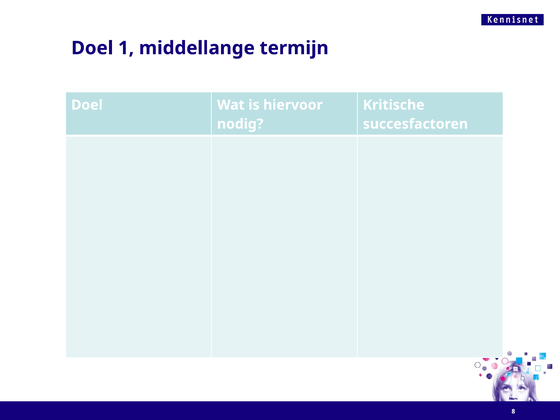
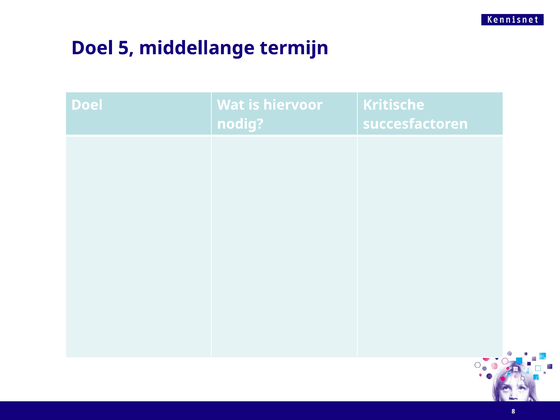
1: 1 -> 5 (126, 48)
